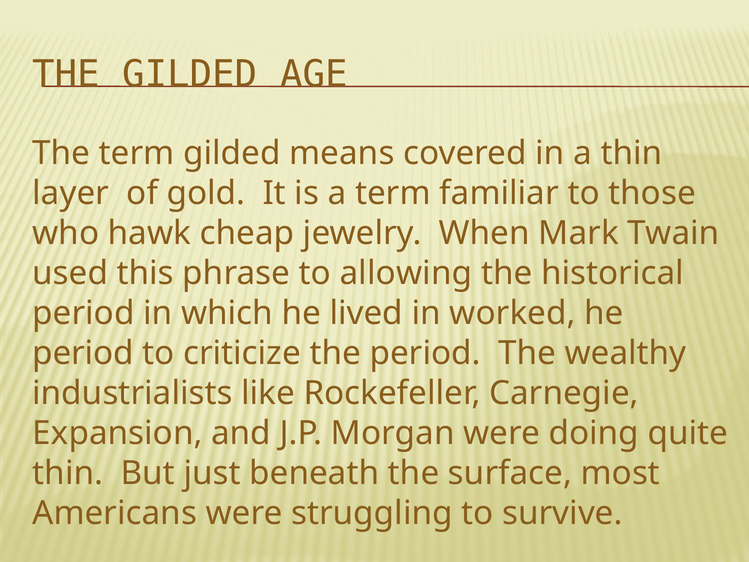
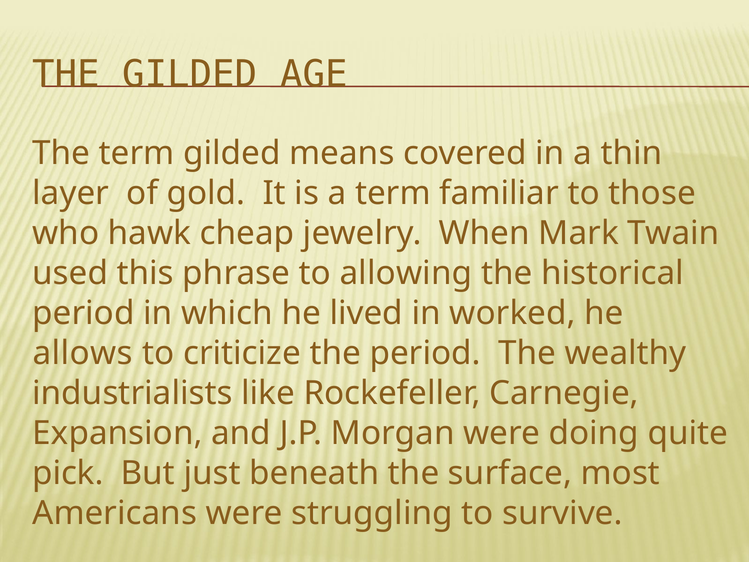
period: period -> allows (83, 353)
thin: thin -> pick (68, 473)
